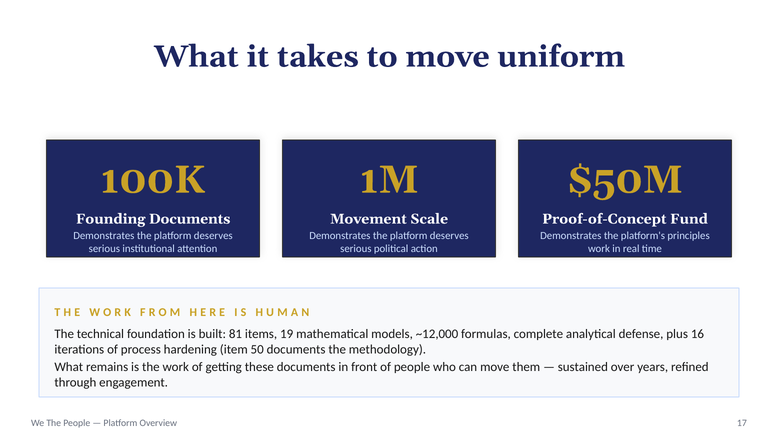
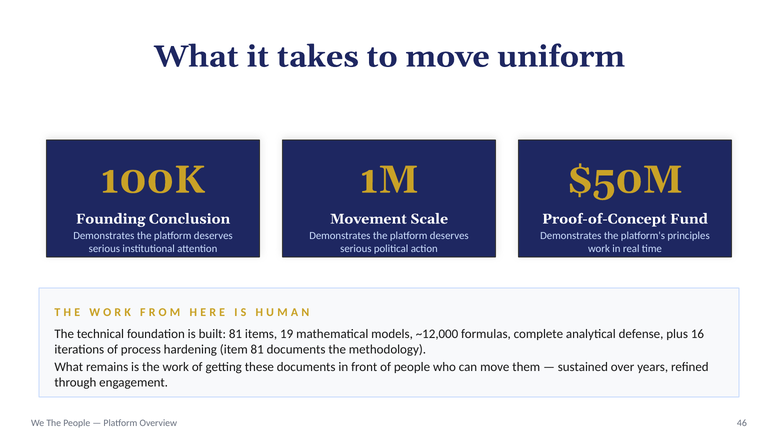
Founding Documents: Documents -> Conclusion (190, 219)
item 50: 50 -> 81 (257, 349)
17: 17 -> 46 (742, 423)
